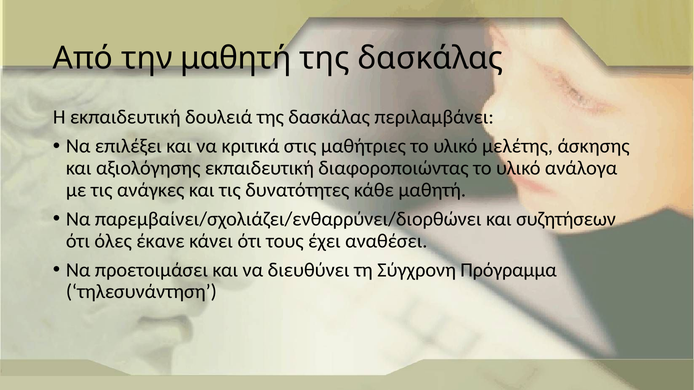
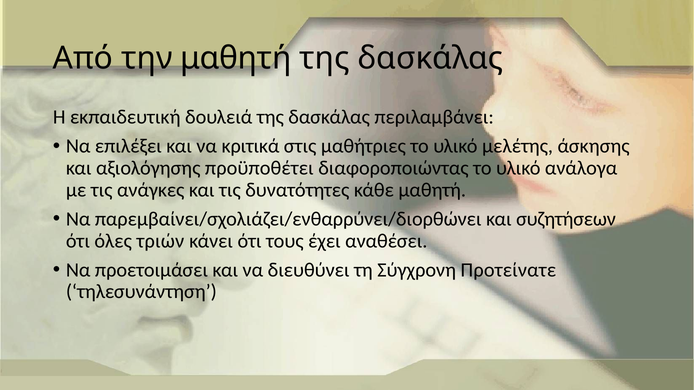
αξιολόγησης εκπαιδευτική: εκπαιδευτική -> προϋποθέτει (259, 168)
έκανε: έκανε -> τριών (160, 241)
Πρόγραμμα: Πρόγραμμα -> Προτείνατε (508, 270)
